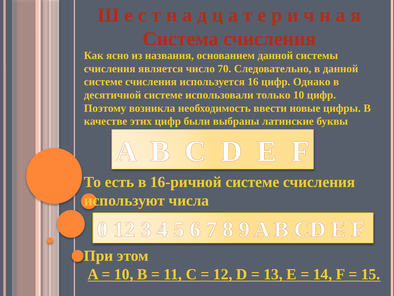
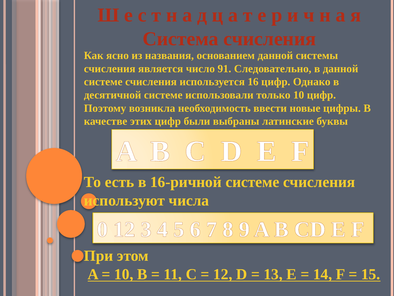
70: 70 -> 91 (224, 69)
